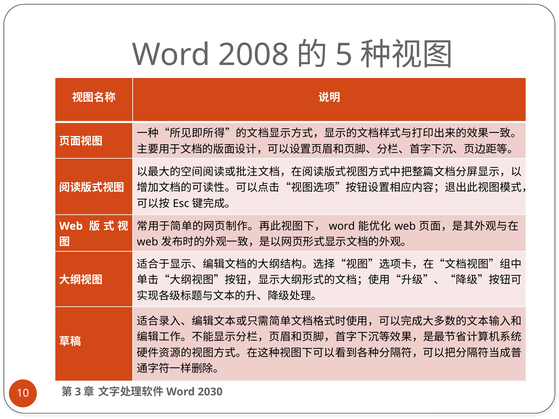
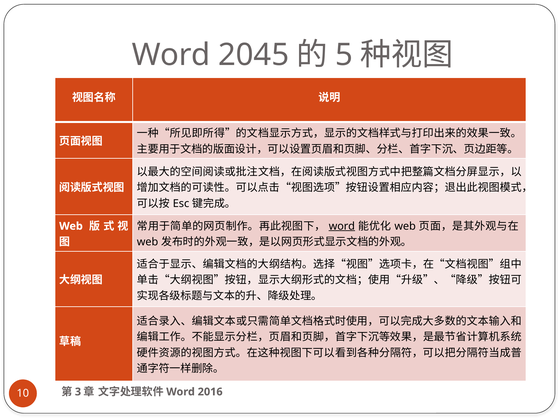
2008: 2008 -> 2045 (254, 55)
word underline: none -> present (342, 226)
2030: 2030 -> 2016 (210, 392)
